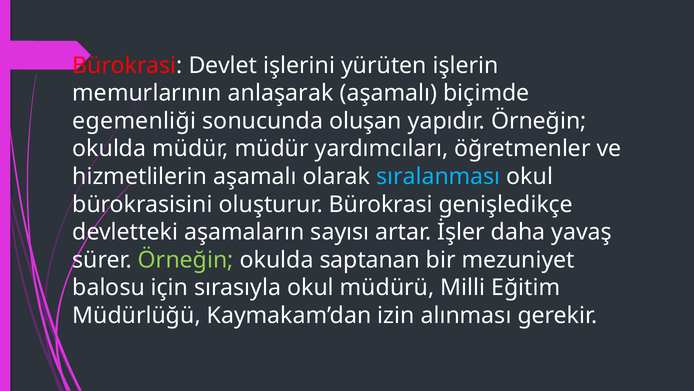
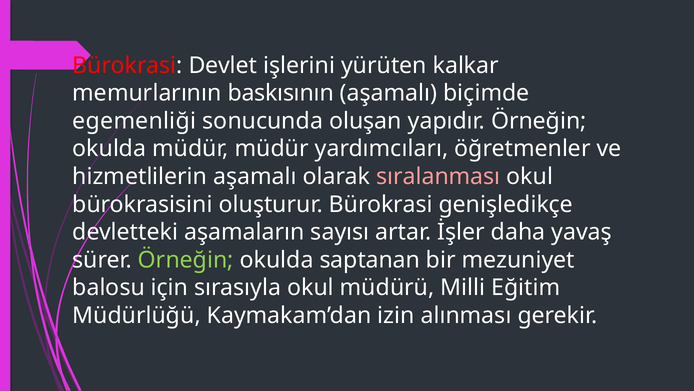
işlerin: işlerin -> kalkar (466, 65)
anlaşarak: anlaşarak -> baskısının (281, 93)
sıralanması colour: light blue -> pink (438, 176)
